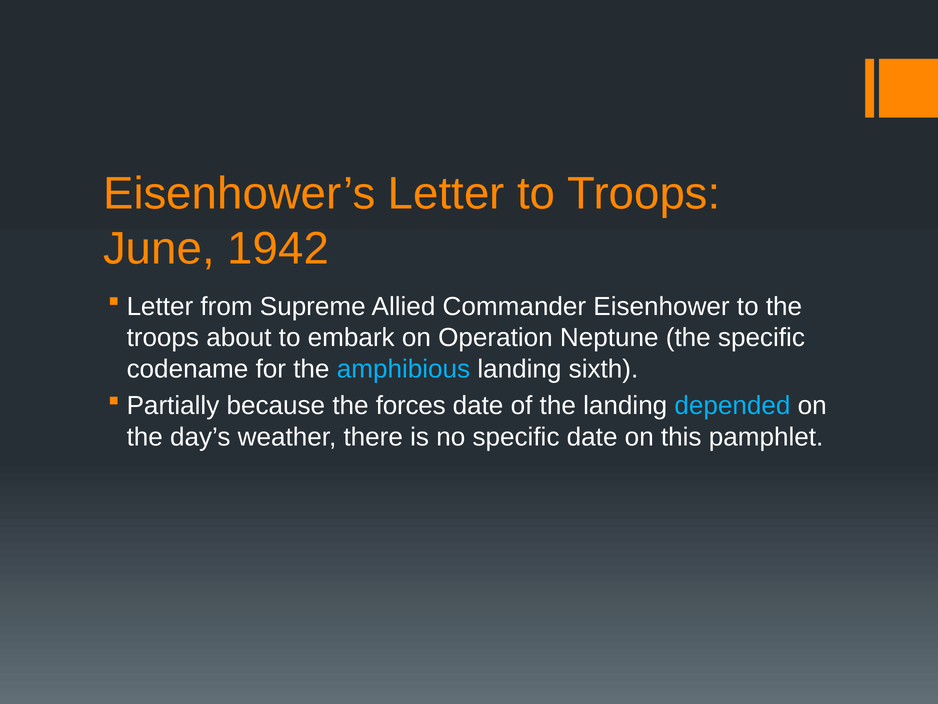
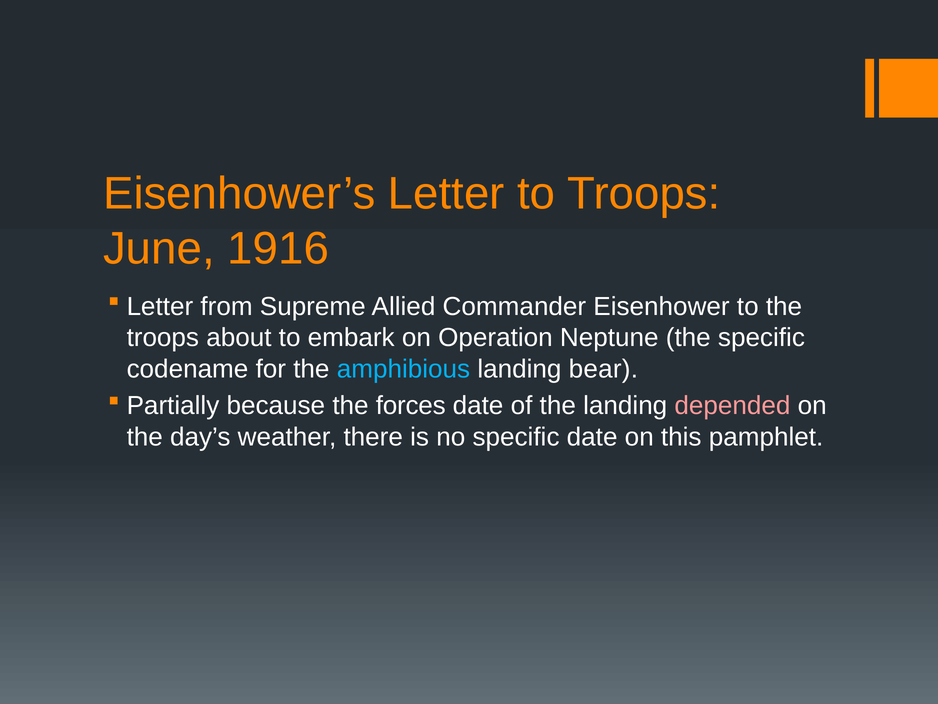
1942: 1942 -> 1916 (278, 248)
sixth: sixth -> bear (603, 369)
depended colour: light blue -> pink (732, 405)
